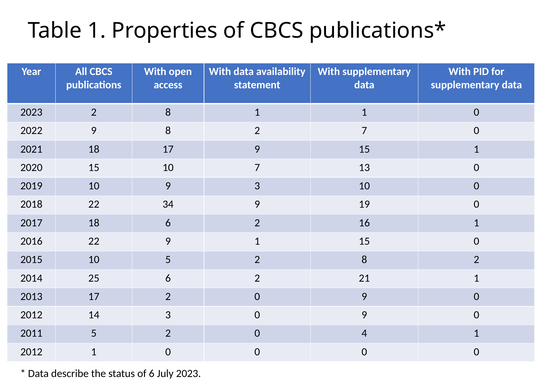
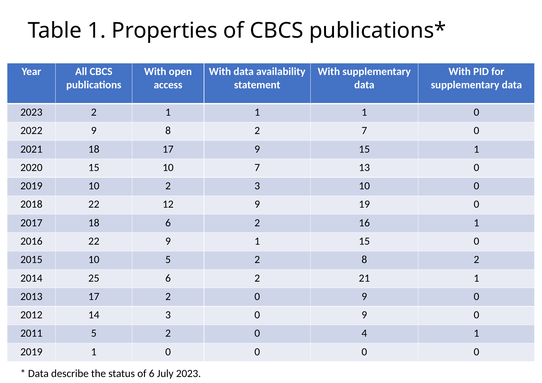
2023 2 8: 8 -> 1 (168, 112)
10 9: 9 -> 2 (168, 186)
34: 34 -> 12 (168, 205)
2012: 2012 -> 2019 (31, 352)
